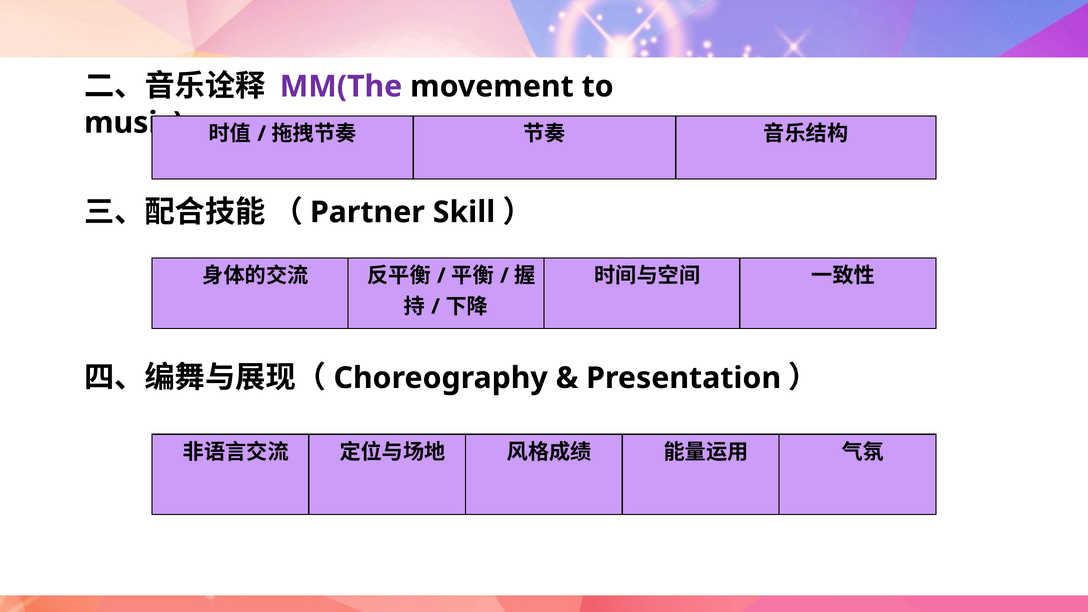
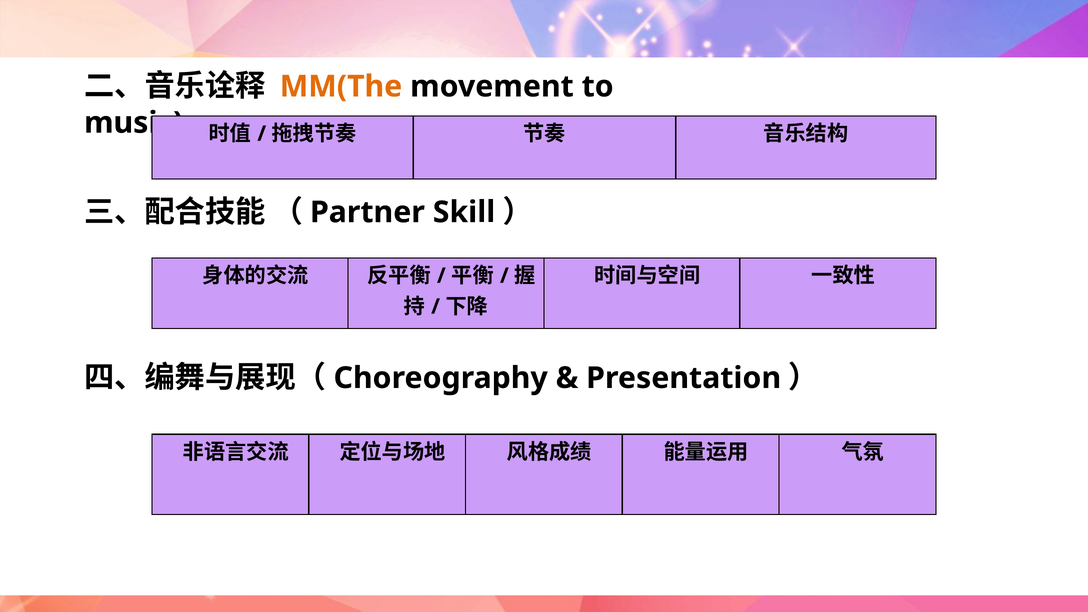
MM(The colour: purple -> orange (341, 86)
